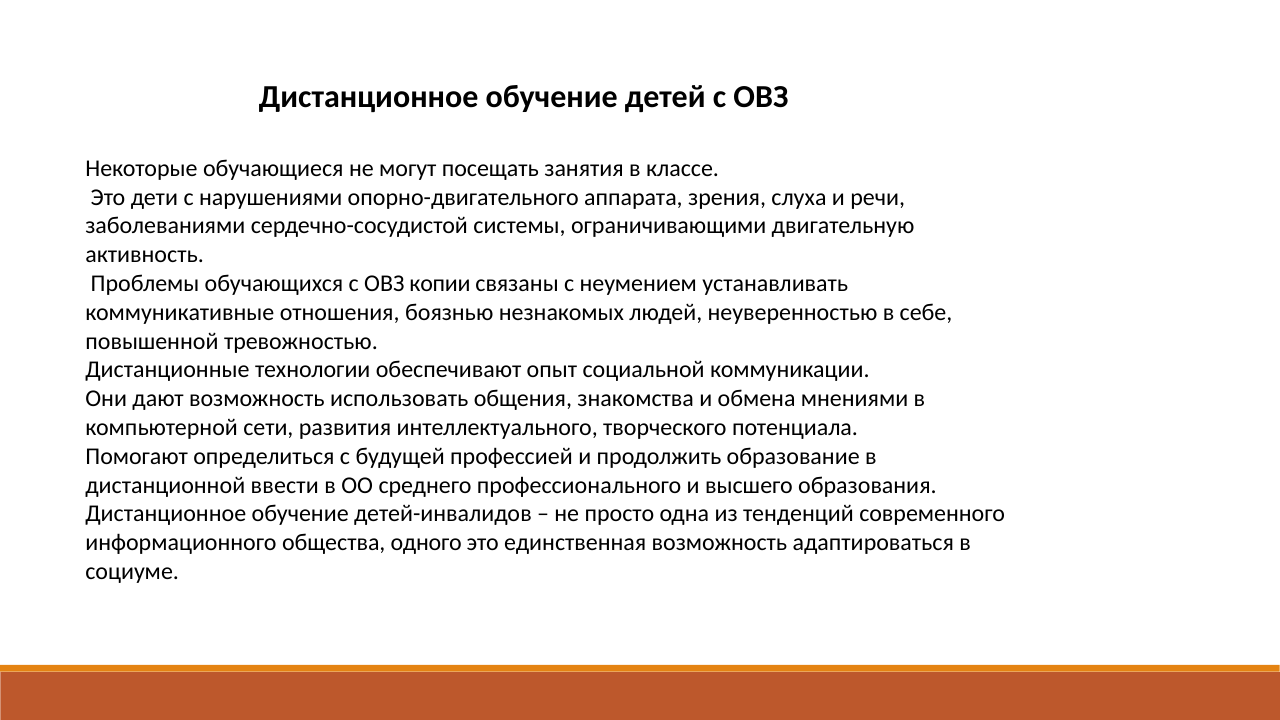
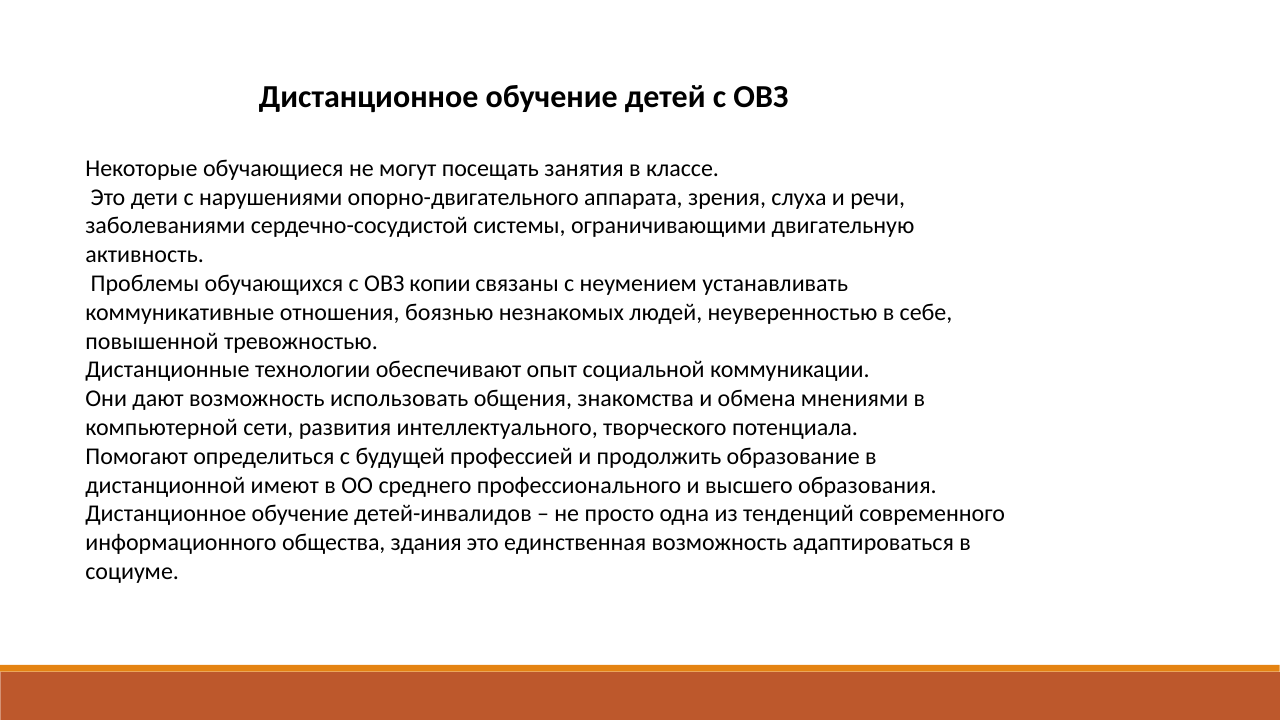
ввести: ввести -> имеют (285, 485)
одного: одного -> здания (426, 543)
